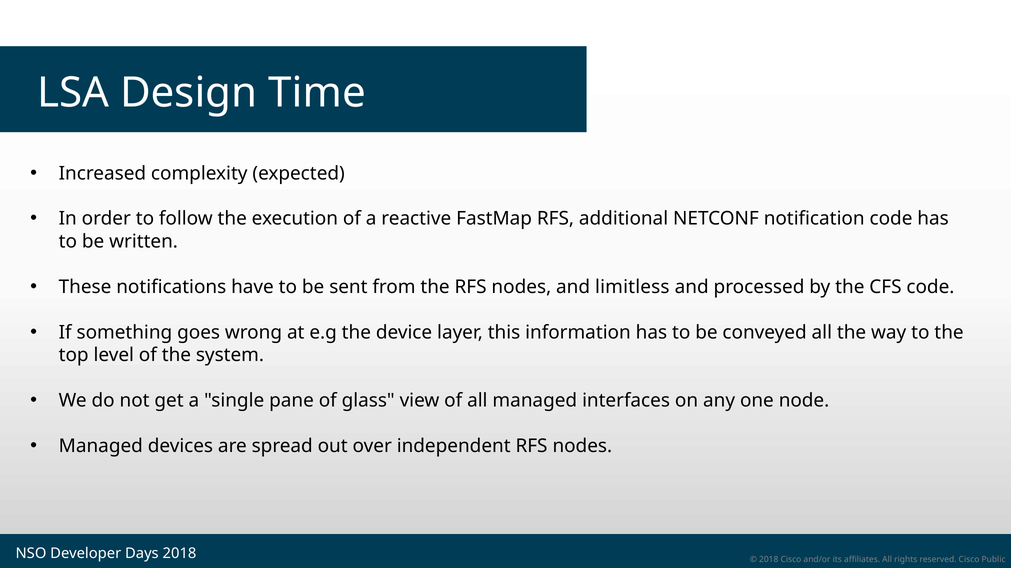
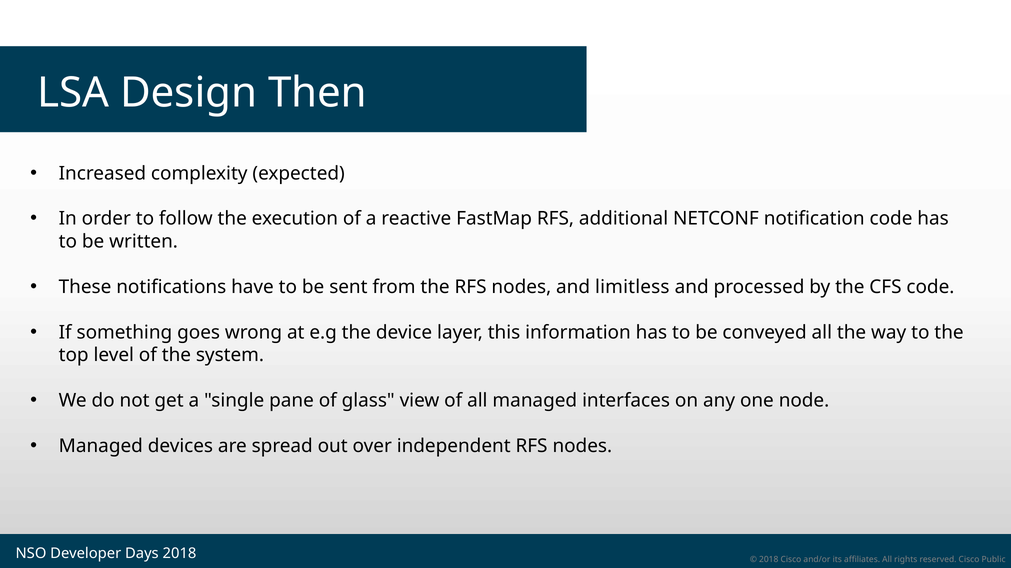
Time: Time -> Then (317, 93)
